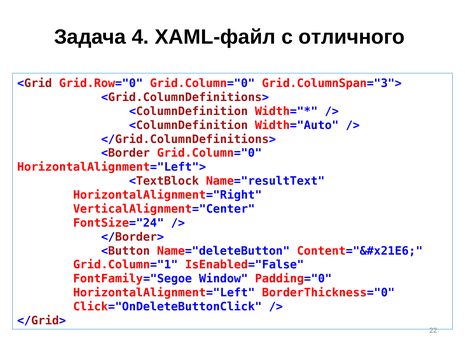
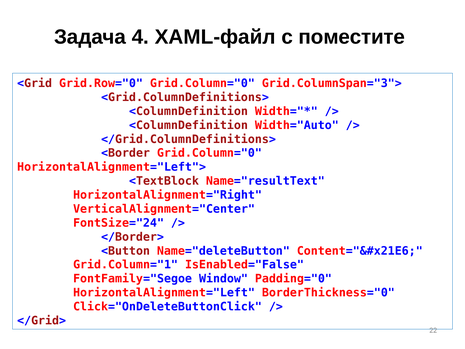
отличного: отличного -> поместите (352, 37)
